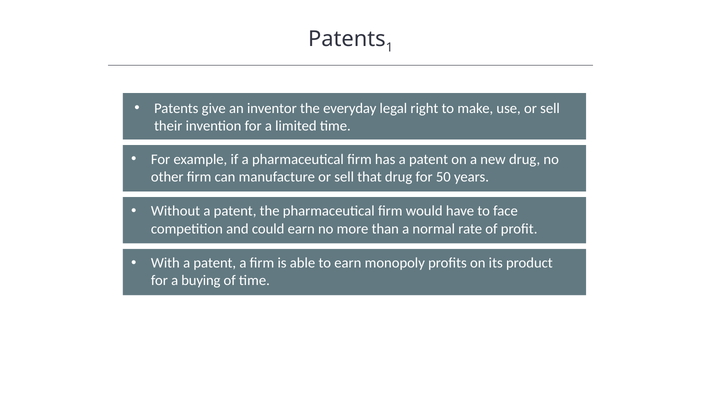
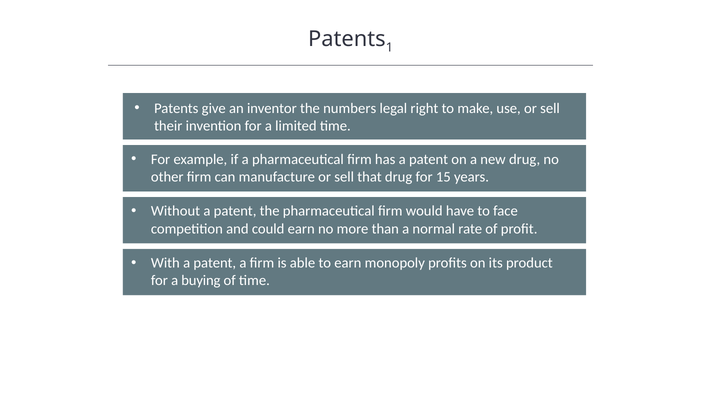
everyday: everyday -> numbers (350, 108)
50: 50 -> 15 (443, 177)
